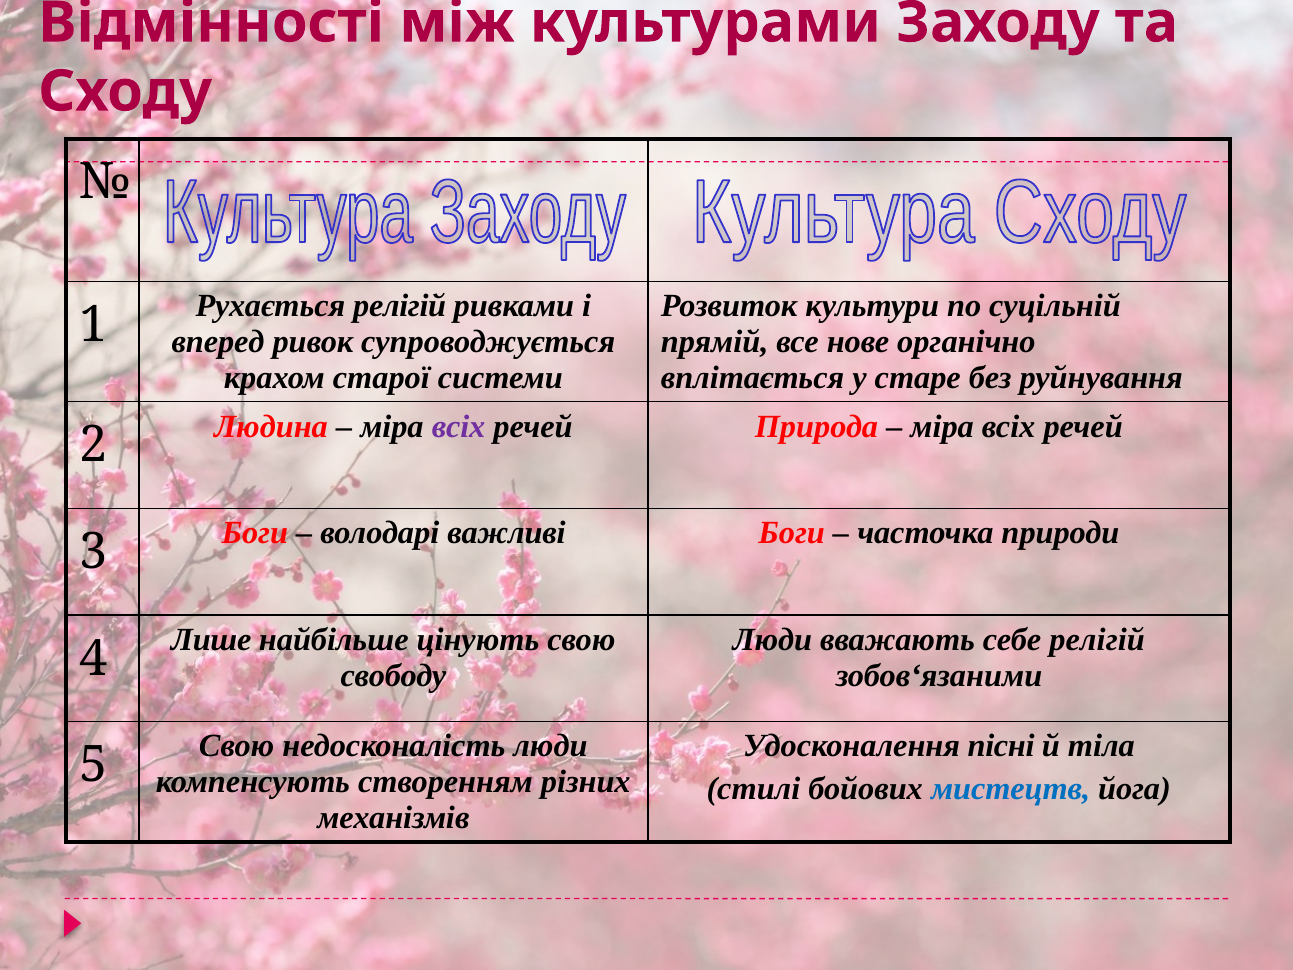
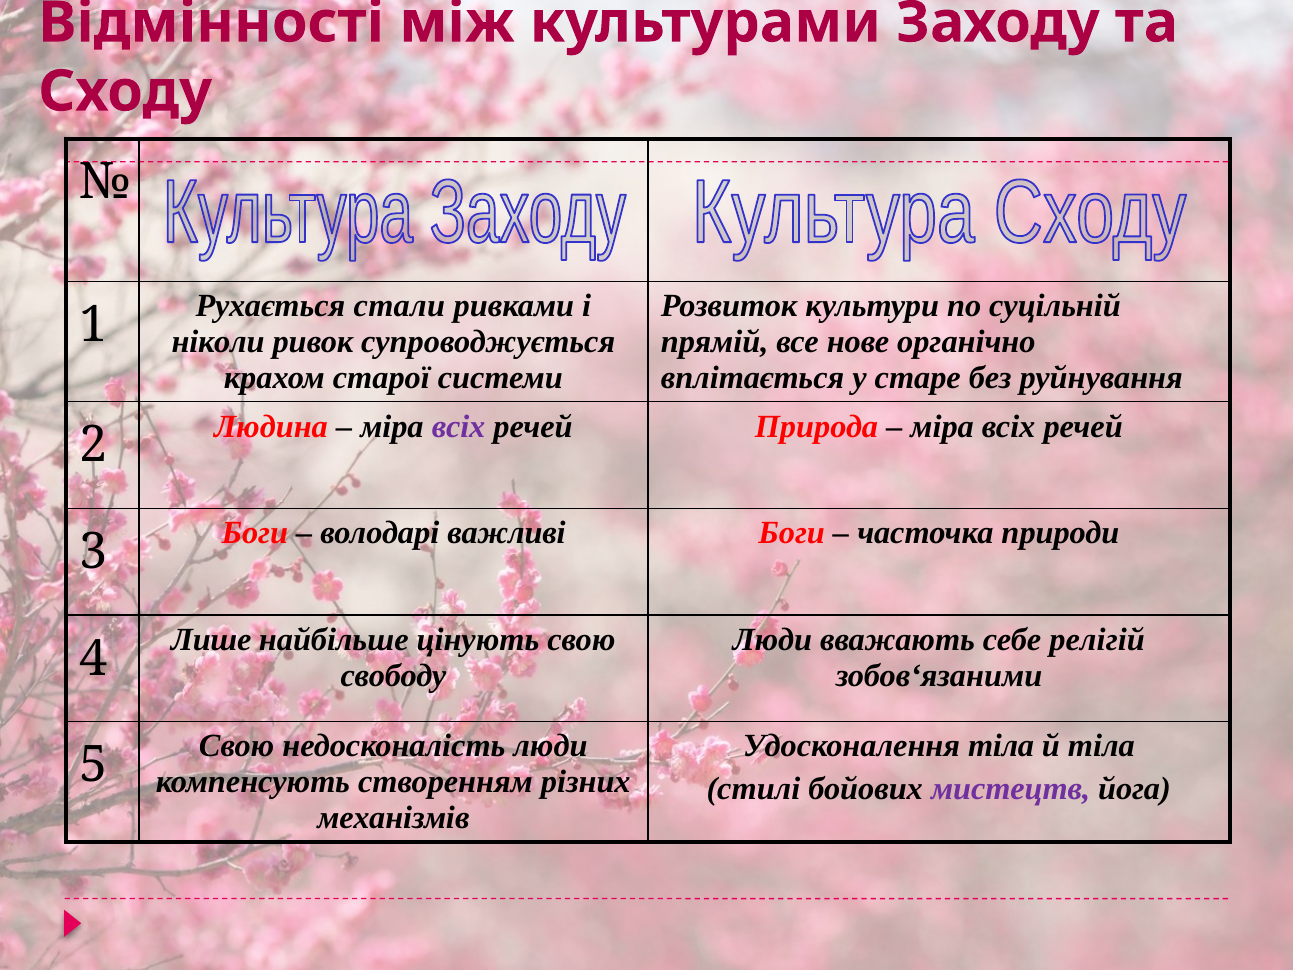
Рухається релігій: релігій -> стали (399, 306)
вперед: вперед -> ніколи (218, 342)
Удосконалення пісні: пісні -> тіла (1001, 746)
мистецтв colour: blue -> purple (1011, 788)
